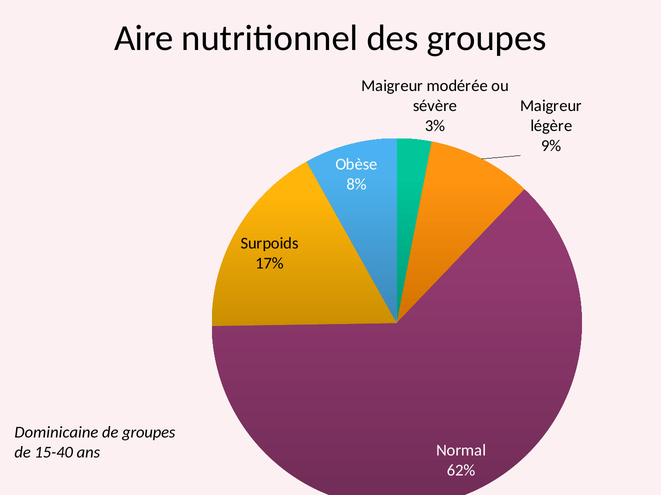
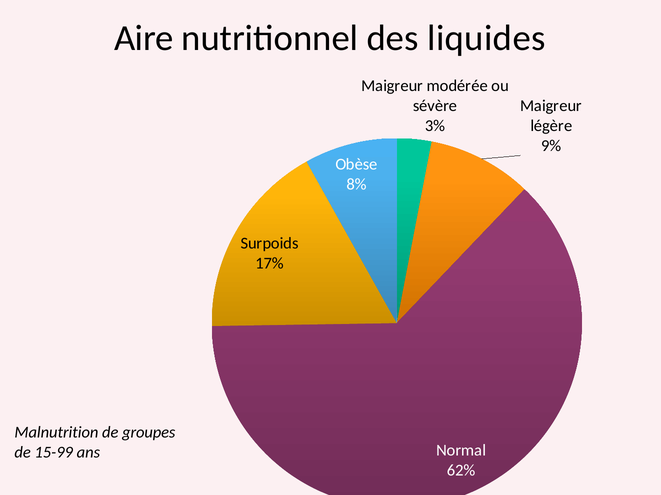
des groupes: groupes -> liquides (486, 38)
Dominicaine: Dominicaine -> Malnutrition (56, 433)
15-40: 15-40 -> 15-99 (54, 453)
